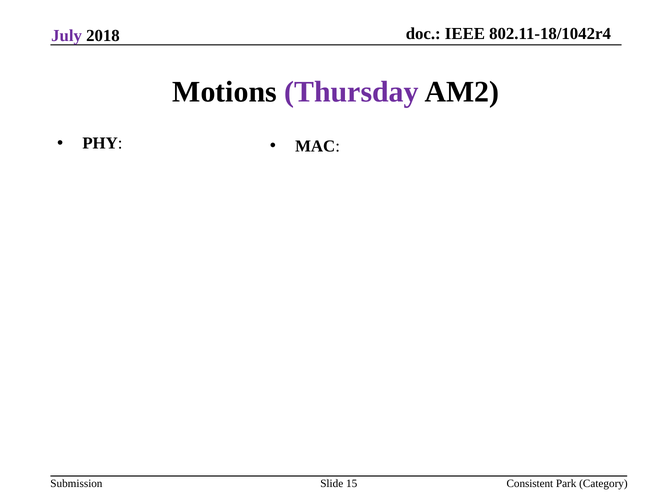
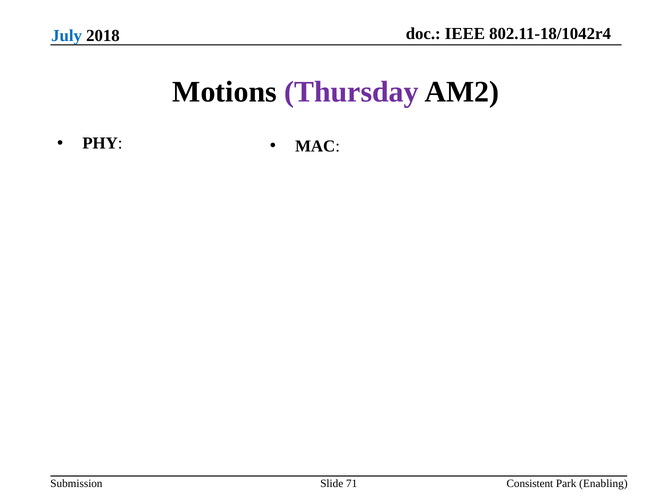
July colour: purple -> blue (67, 36)
15: 15 -> 71 (352, 483)
Category: Category -> Enabling (603, 483)
